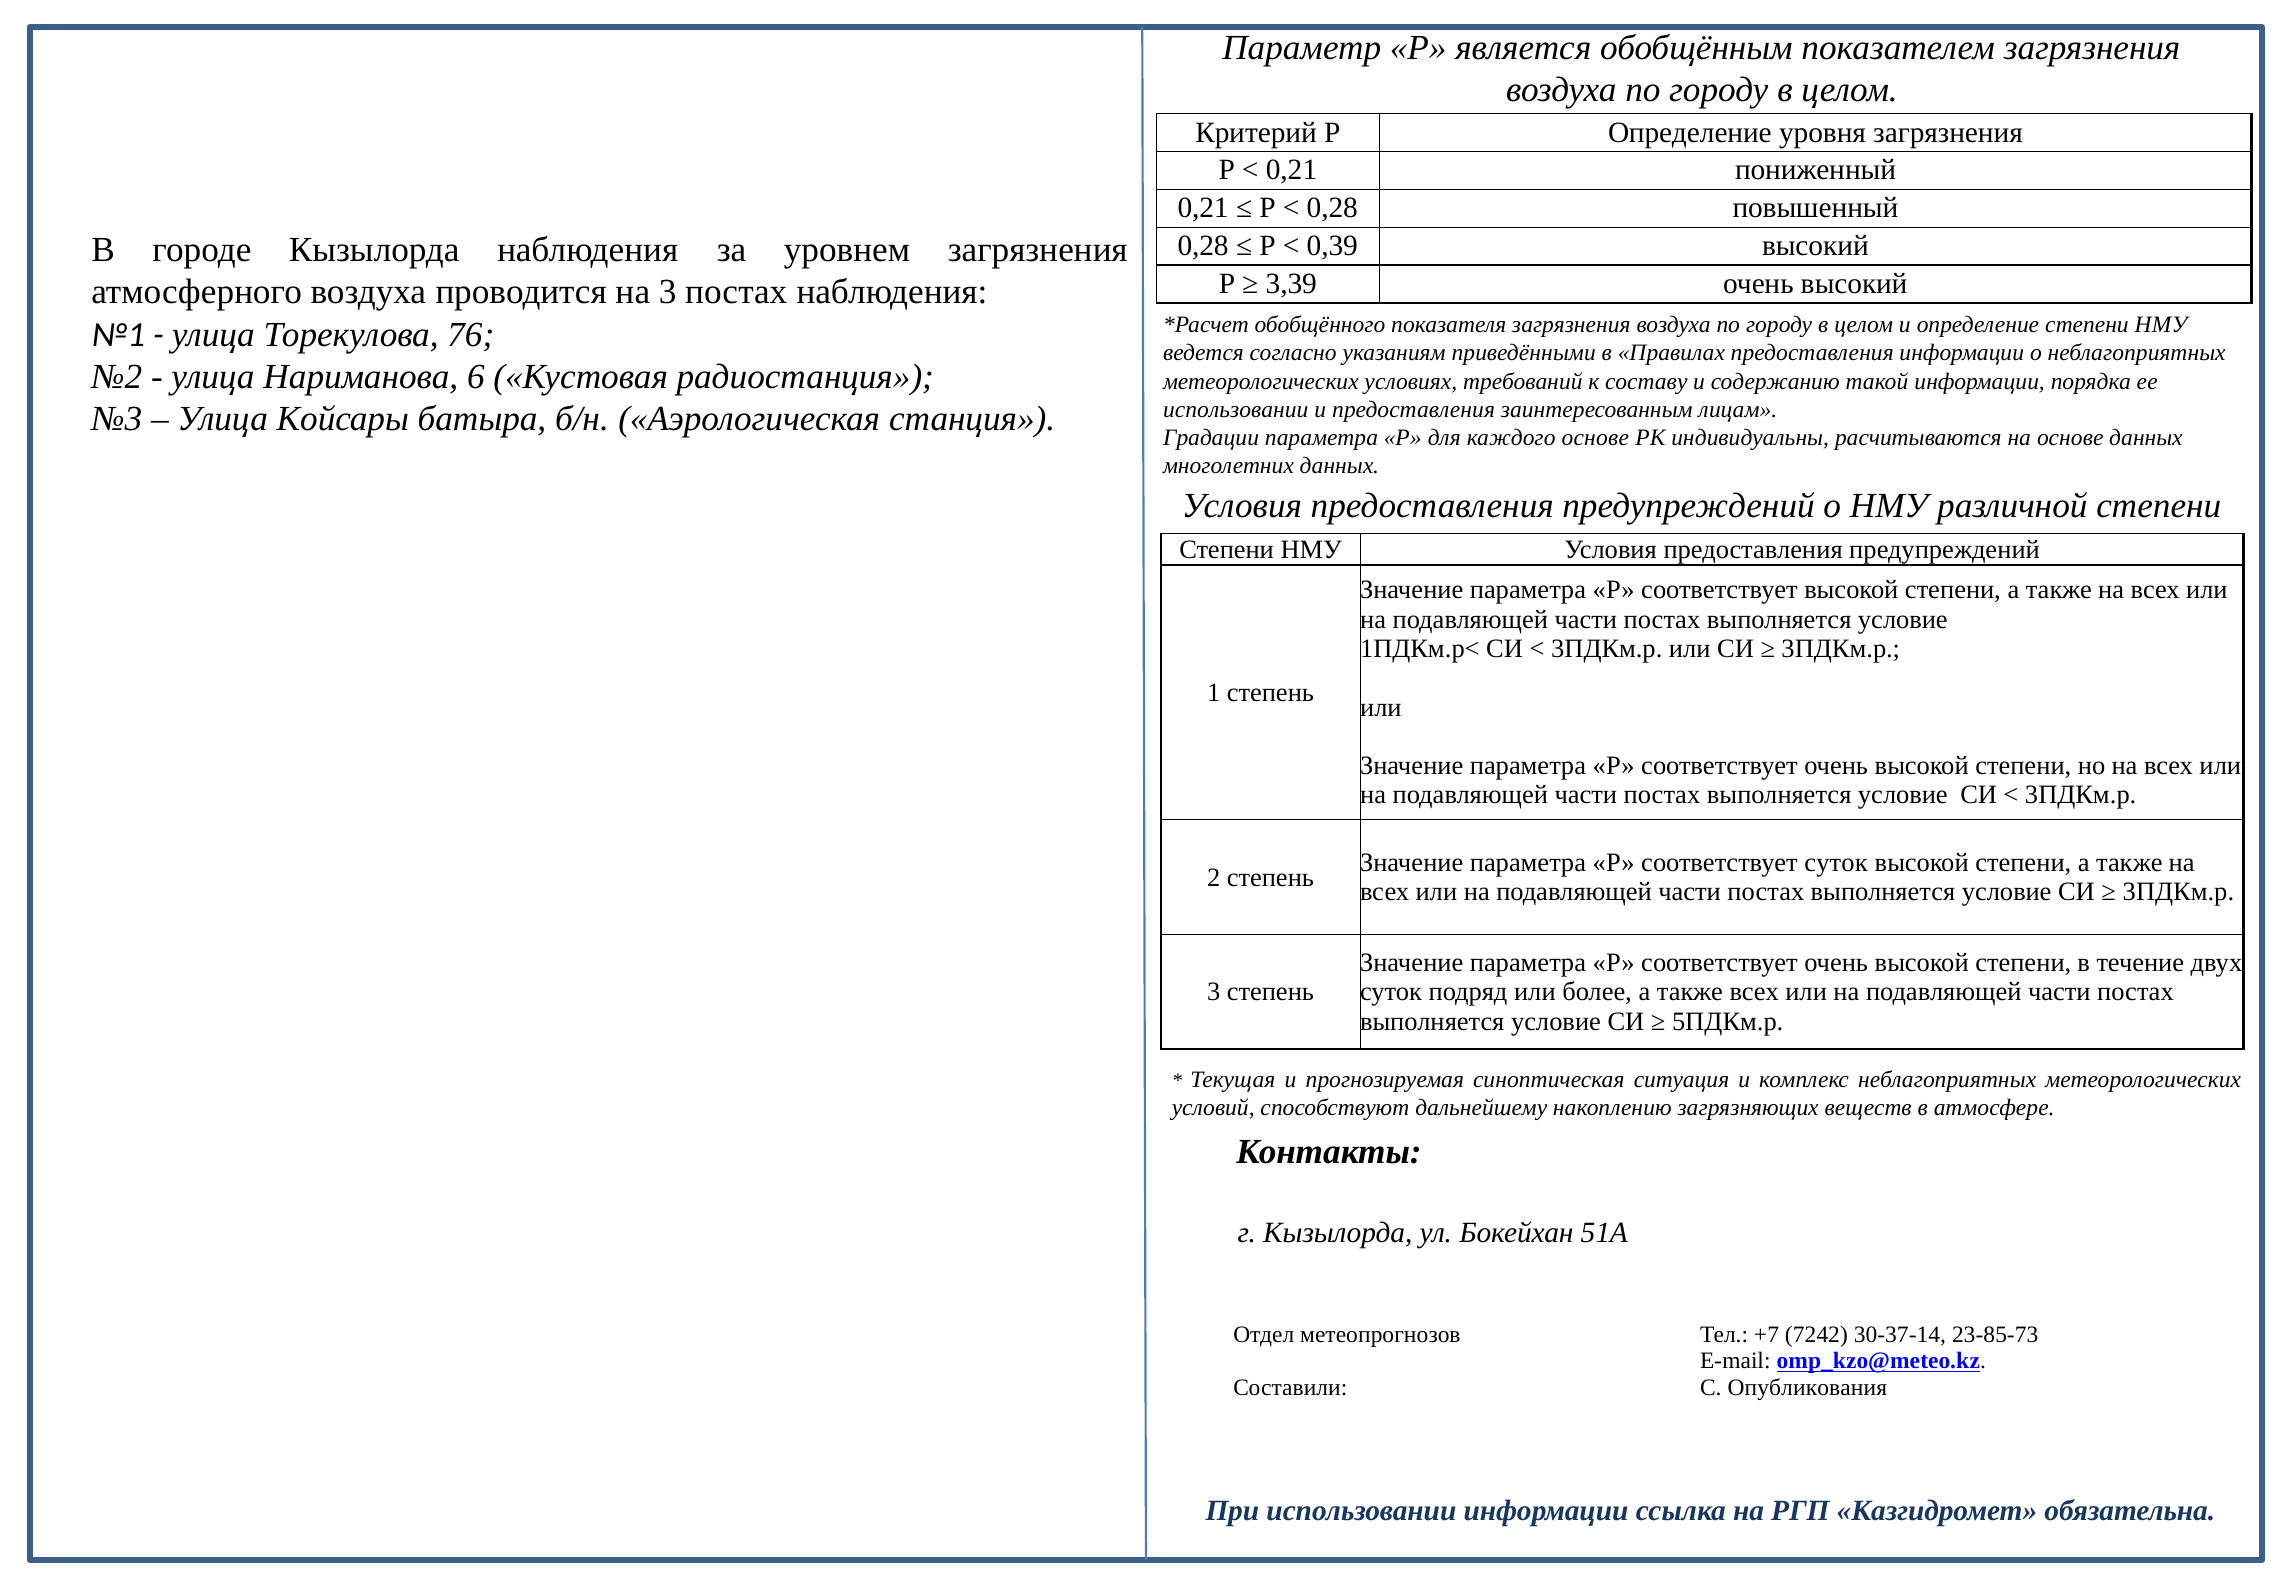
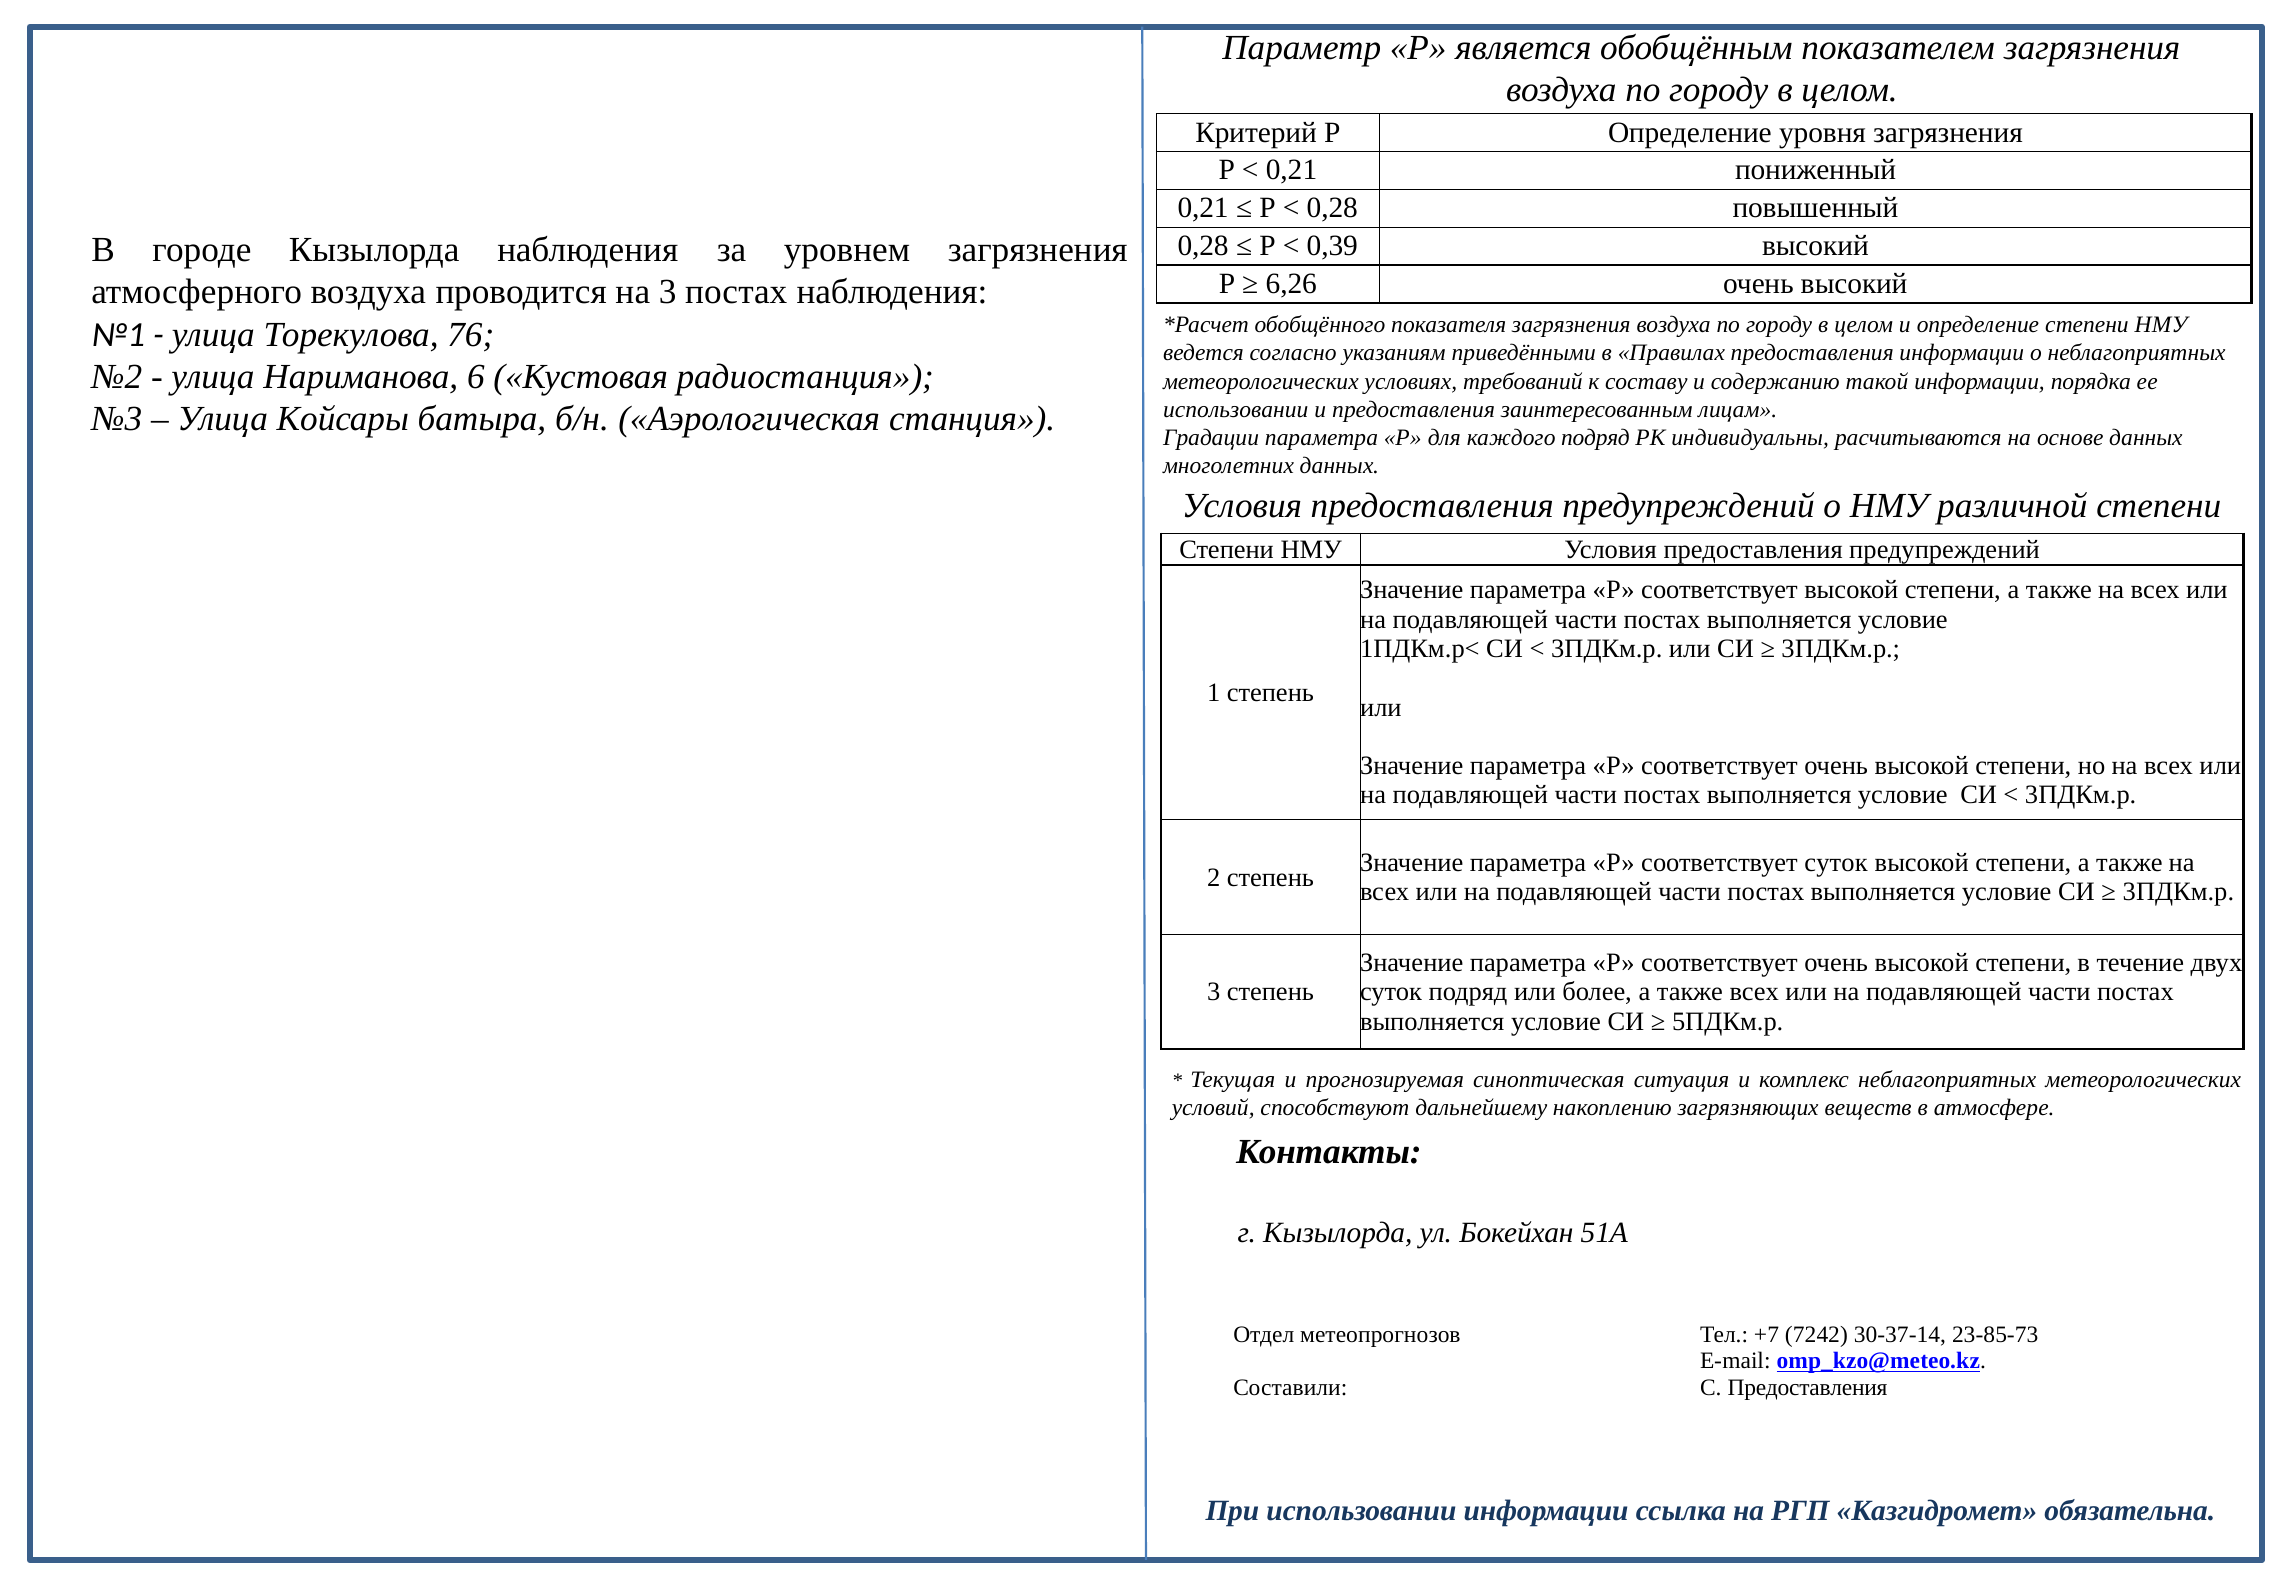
3,39: 3,39 -> 6,26 (1291, 284)
каждого основе: основе -> подряд (1595, 438)
С Опубликования: Опубликования -> Предоставления (1807, 1387)
